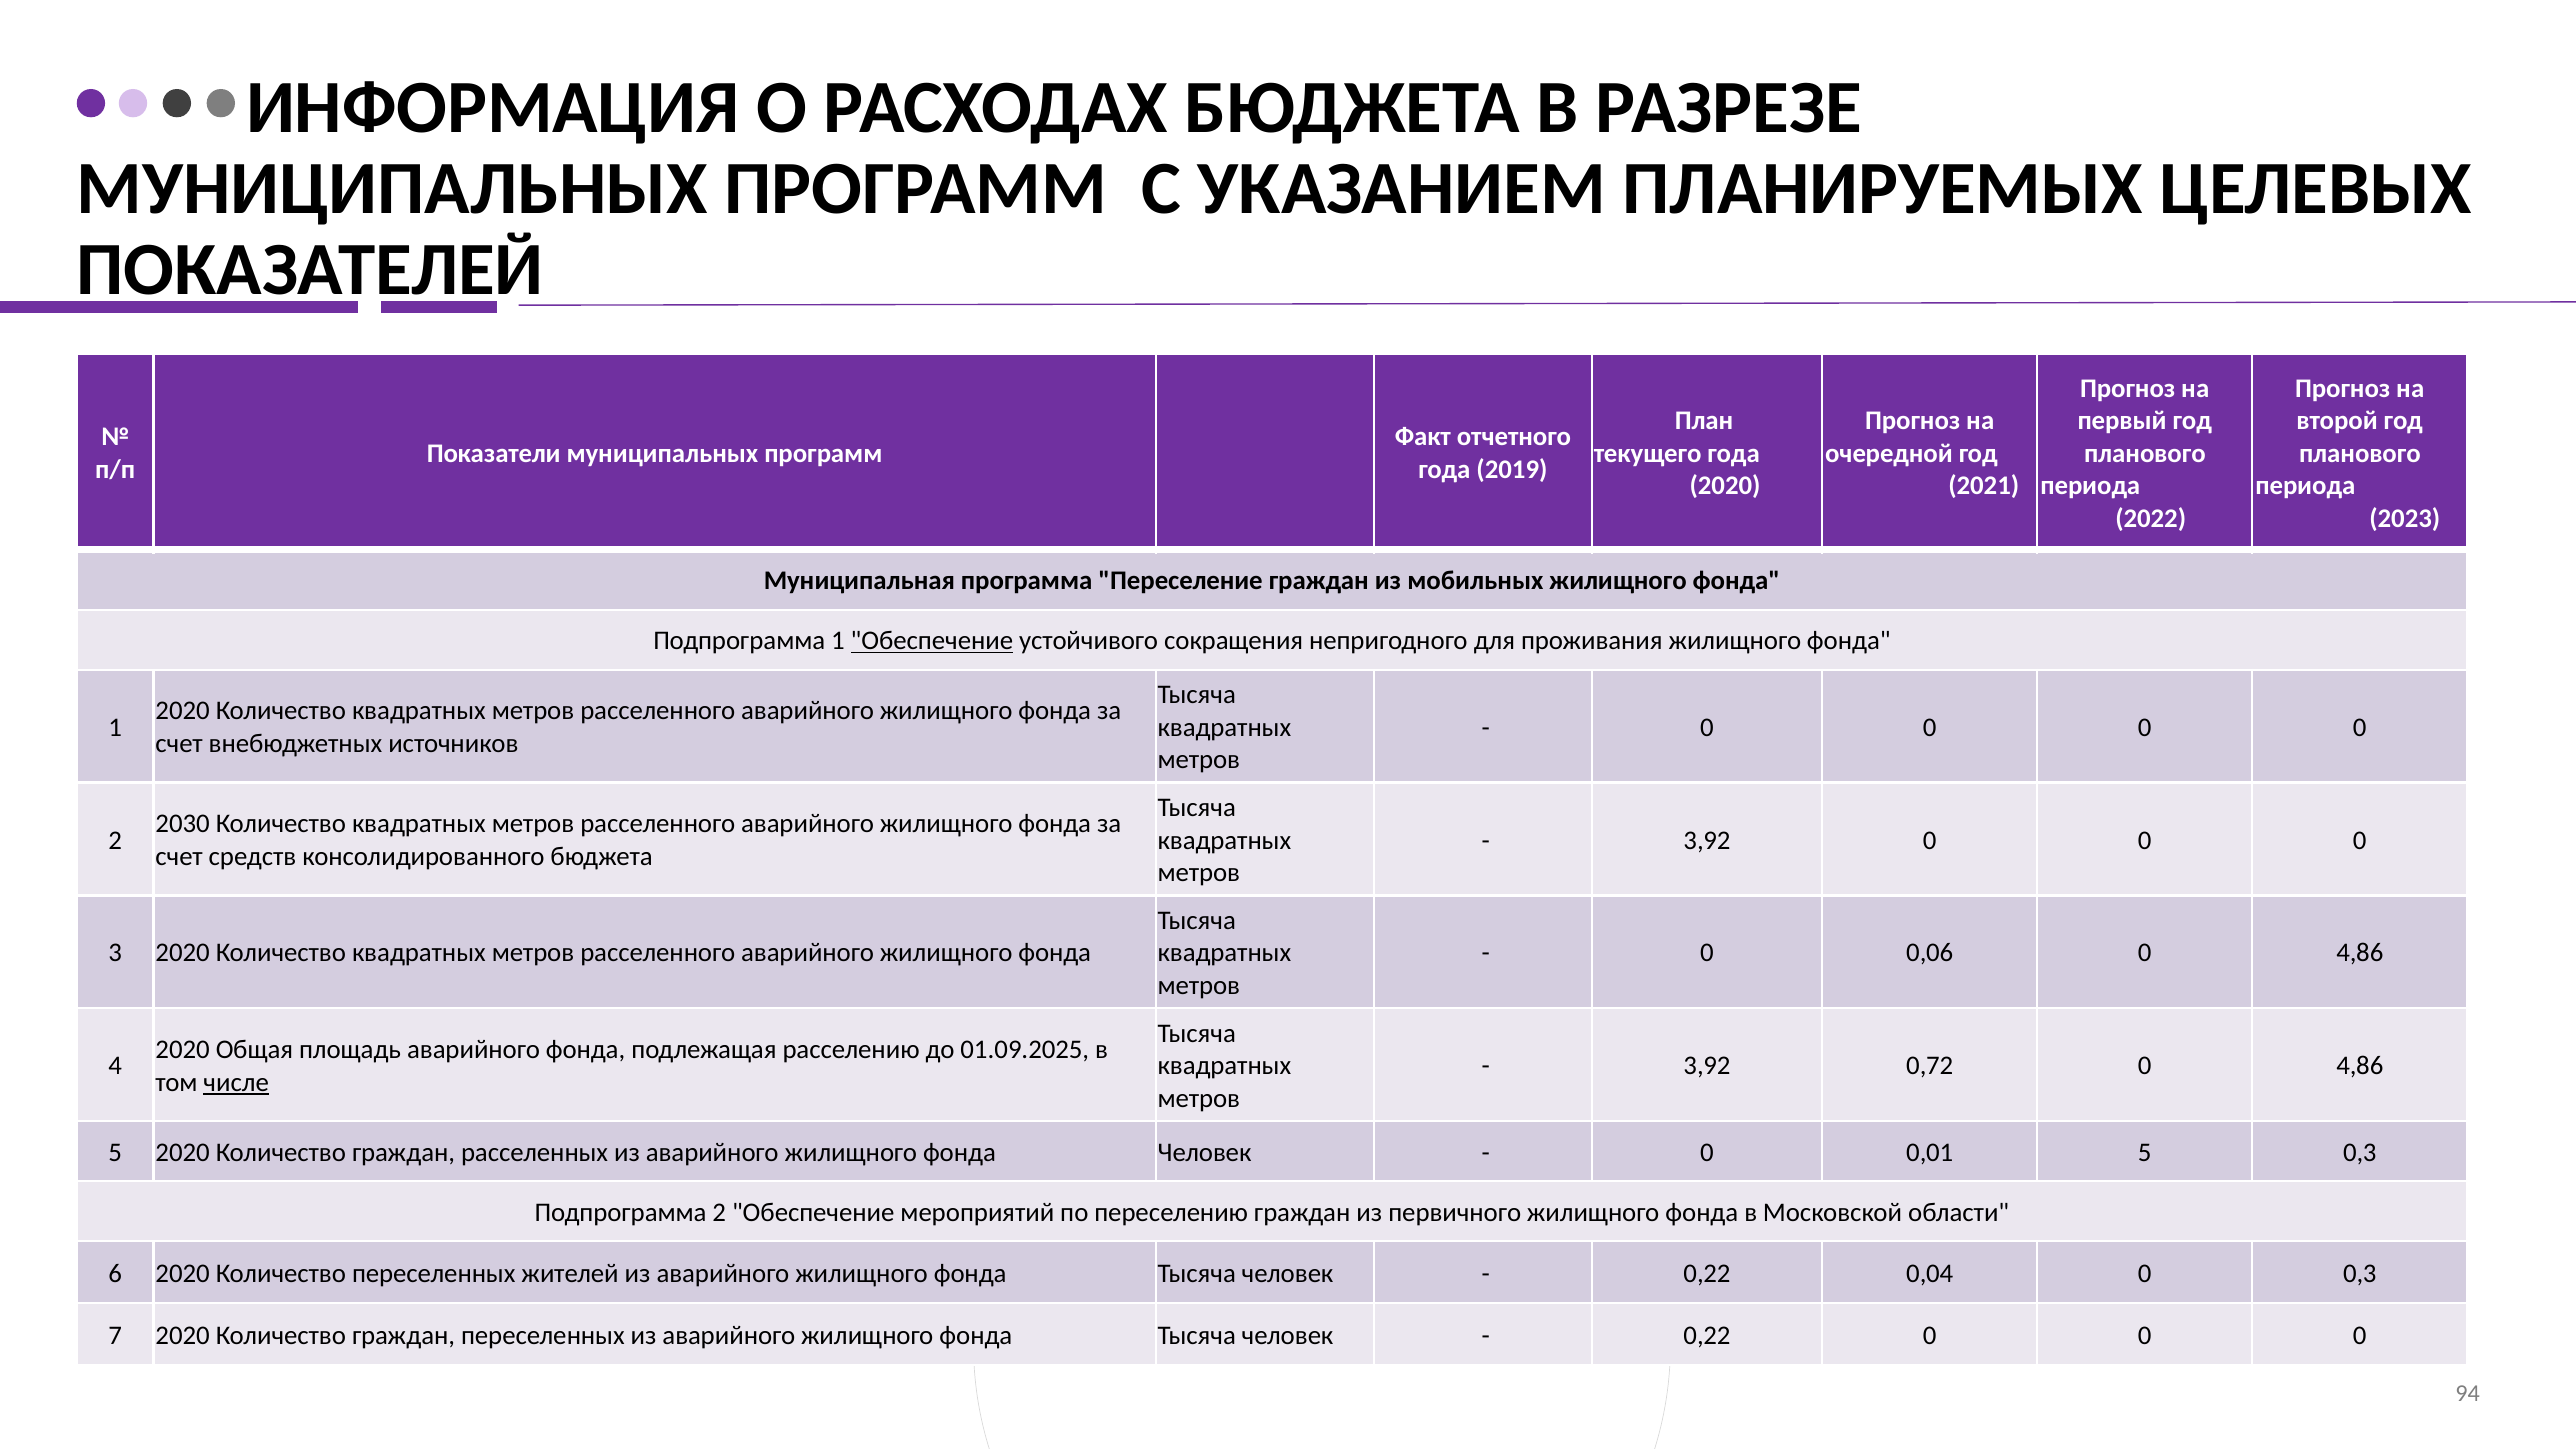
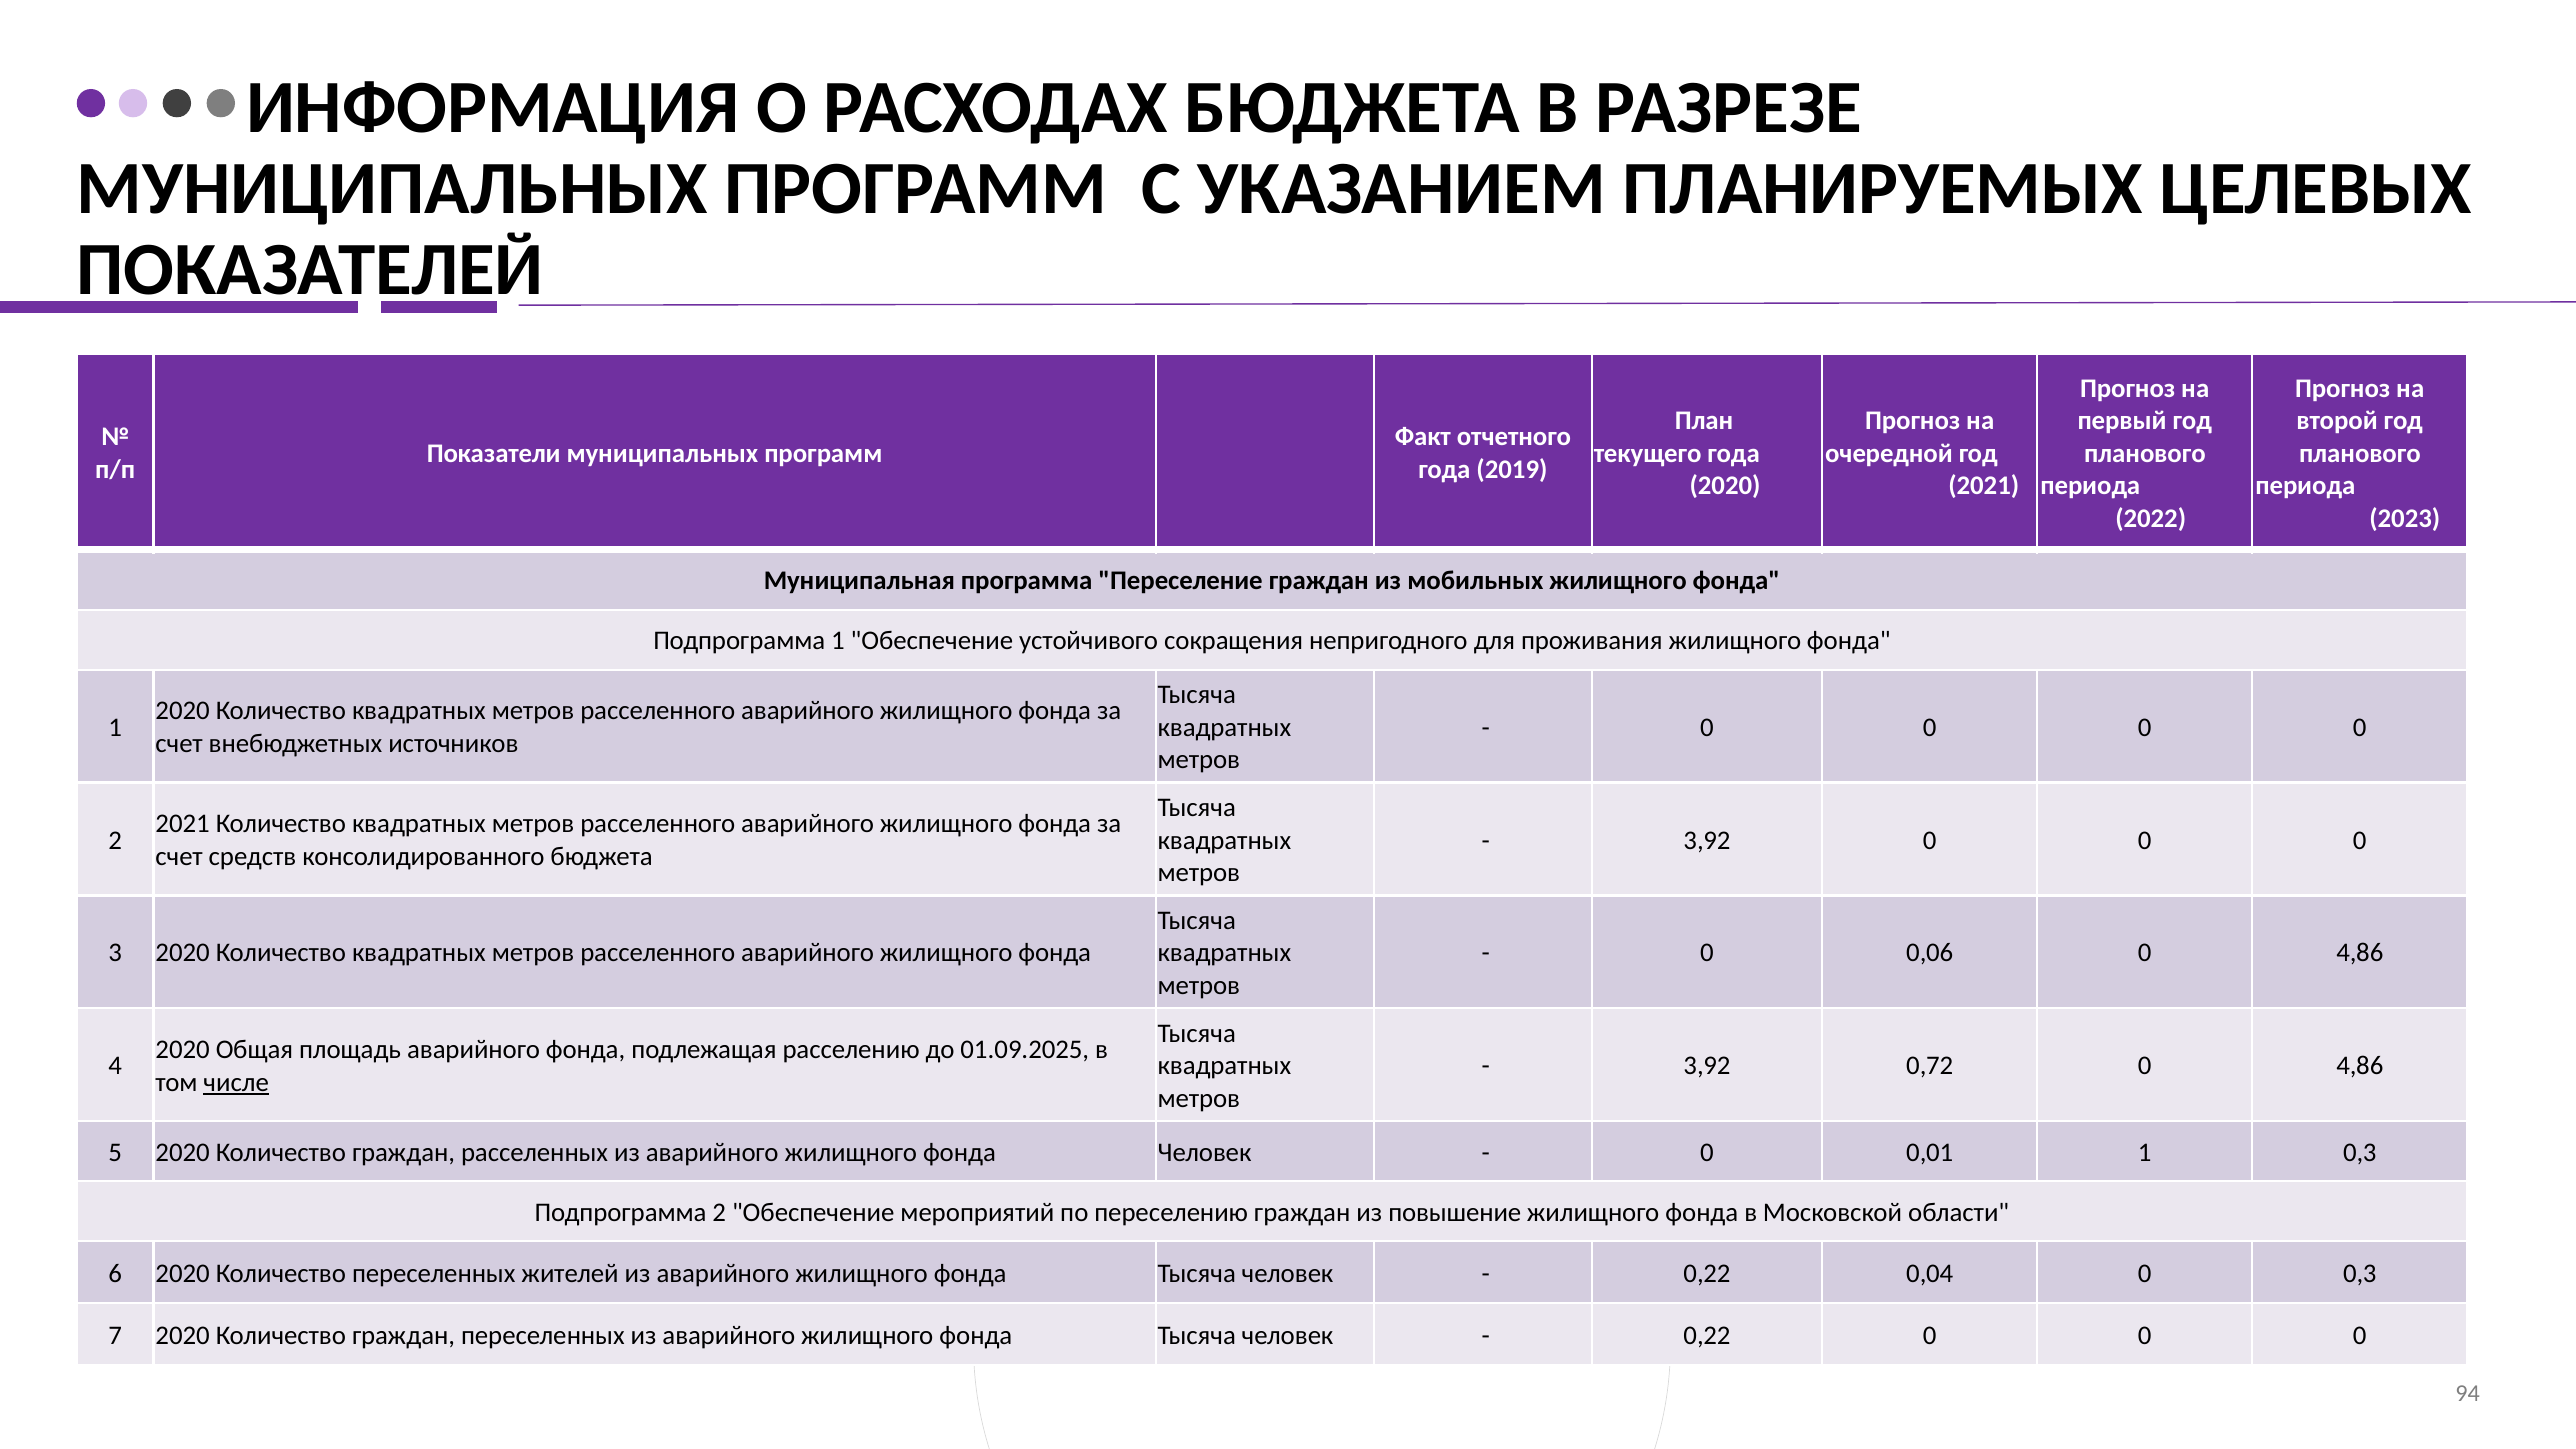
Обеспечение underline: present -> none (932, 641)
2030: 2030 -> 2021 (183, 824)
0,01 5: 5 -> 1 (2145, 1152)
первичного: первичного -> повышение (1455, 1212)
